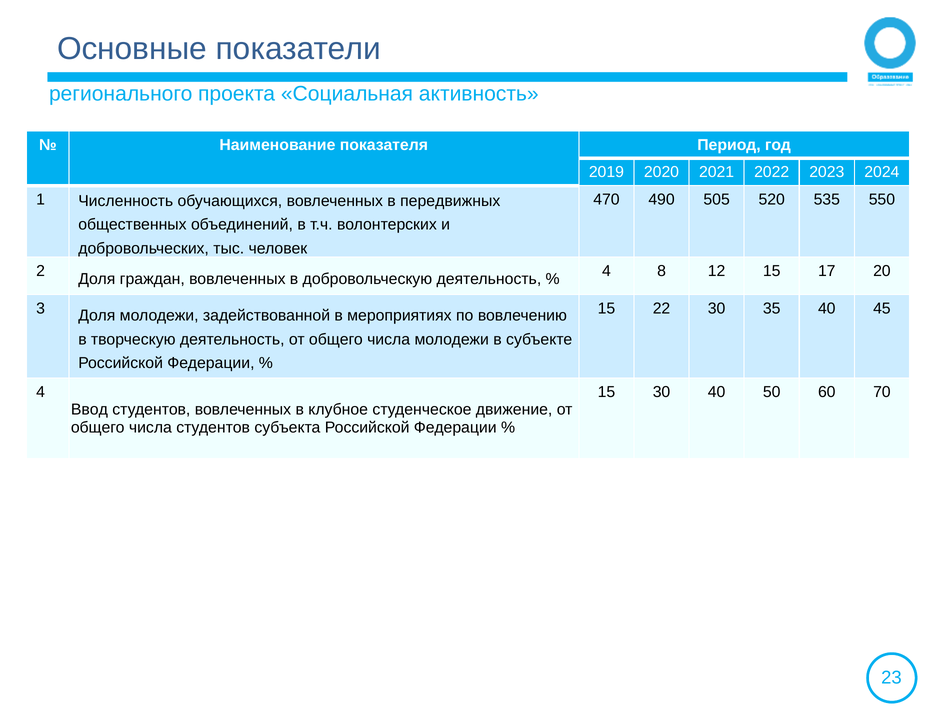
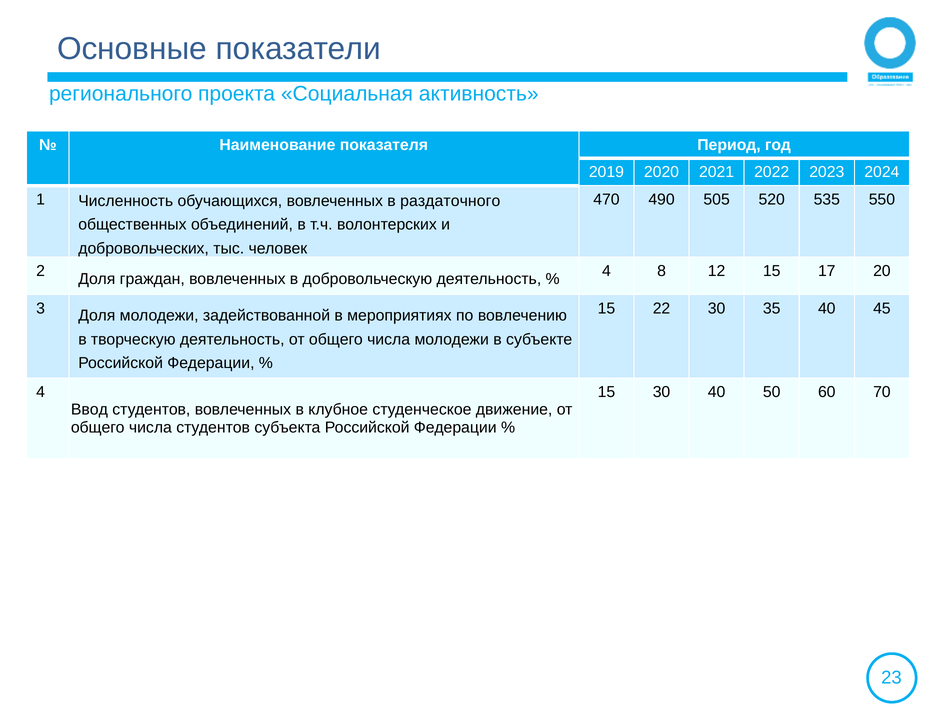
передвижных: передвижных -> раздаточного (450, 201)
